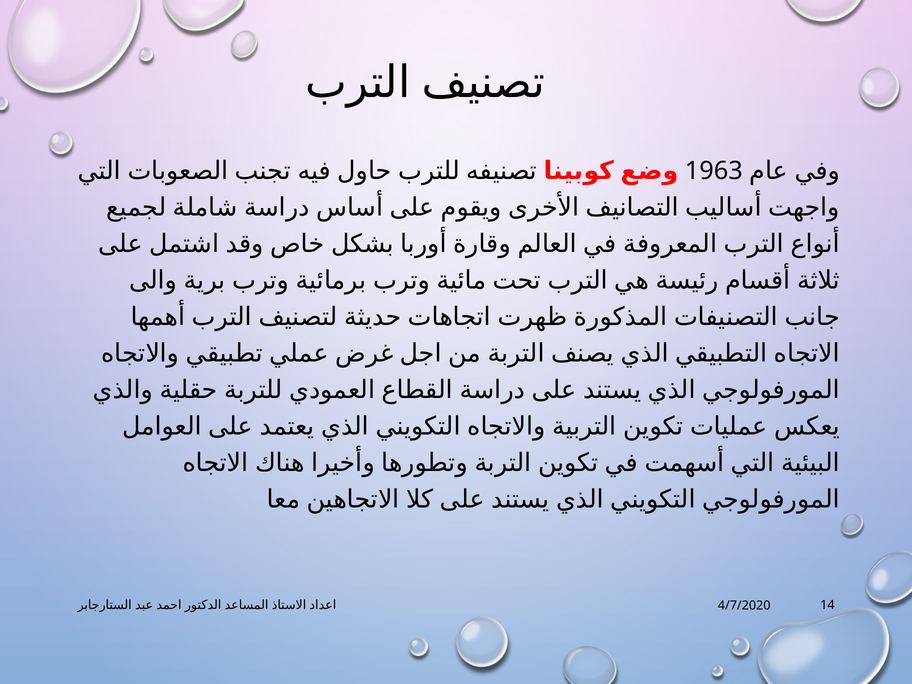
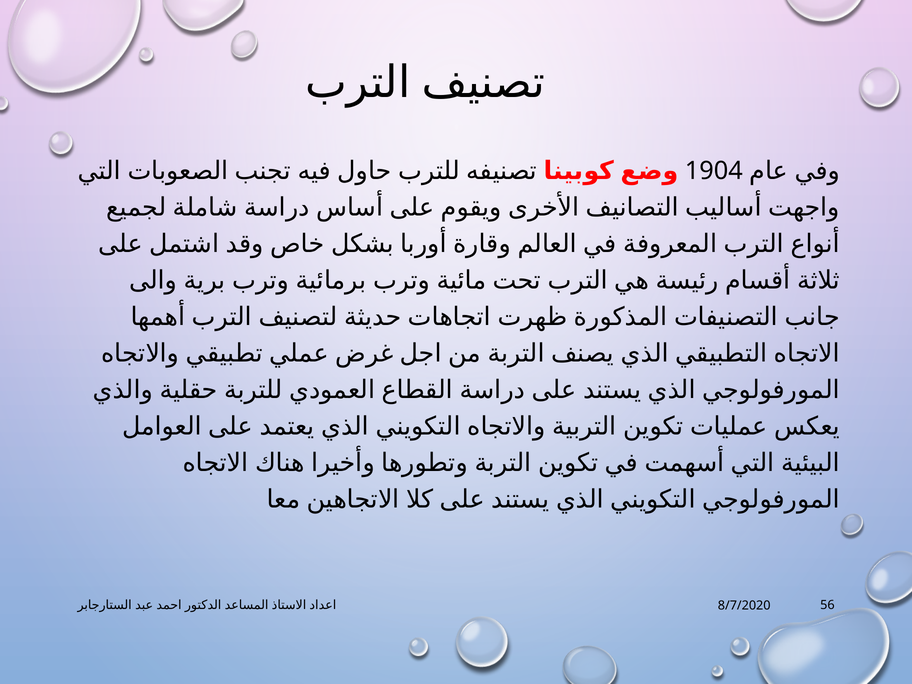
1963: 1963 -> 1904 (714, 171)
14: 14 -> 56 (827, 605)
4/7/2020: 4/7/2020 -> 8/7/2020 (744, 606)
